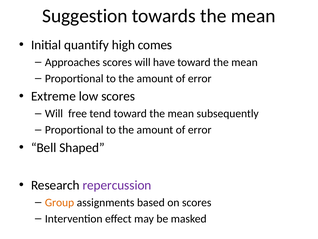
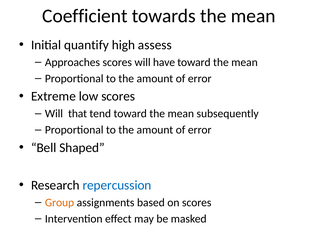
Suggestion: Suggestion -> Coefficient (85, 16)
comes: comes -> assess (155, 45)
free: free -> that (78, 113)
repercussion colour: purple -> blue (117, 185)
